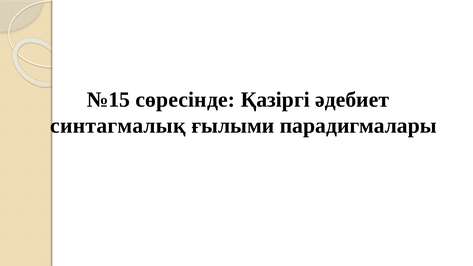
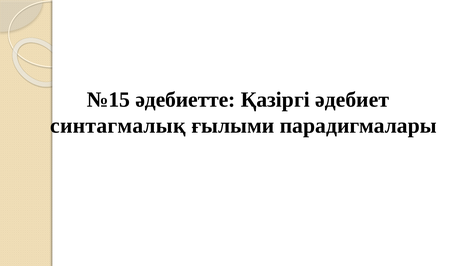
сөресінде: сөресінде -> әдебиетте (185, 100)
